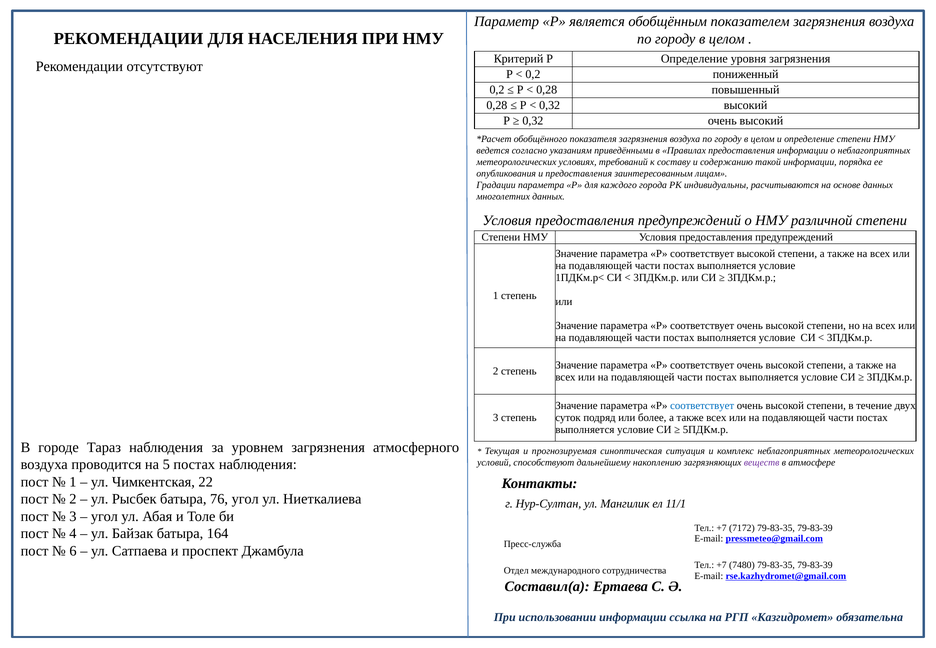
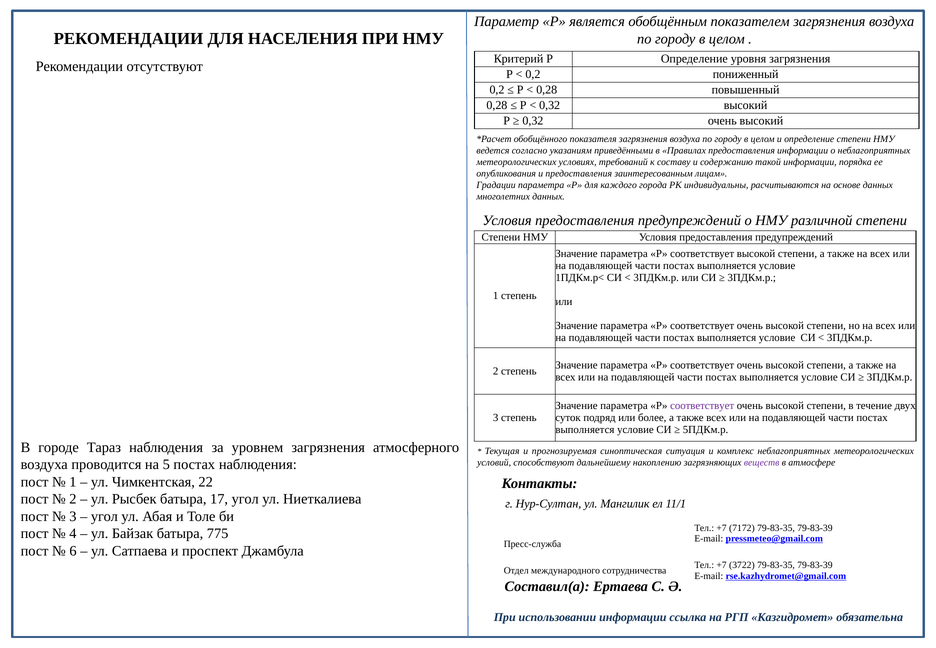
соответствует colour: blue -> purple (702, 406)
76: 76 -> 17 (219, 499)
164: 164 -> 775 (218, 534)
7480: 7480 -> 3722 (742, 565)
